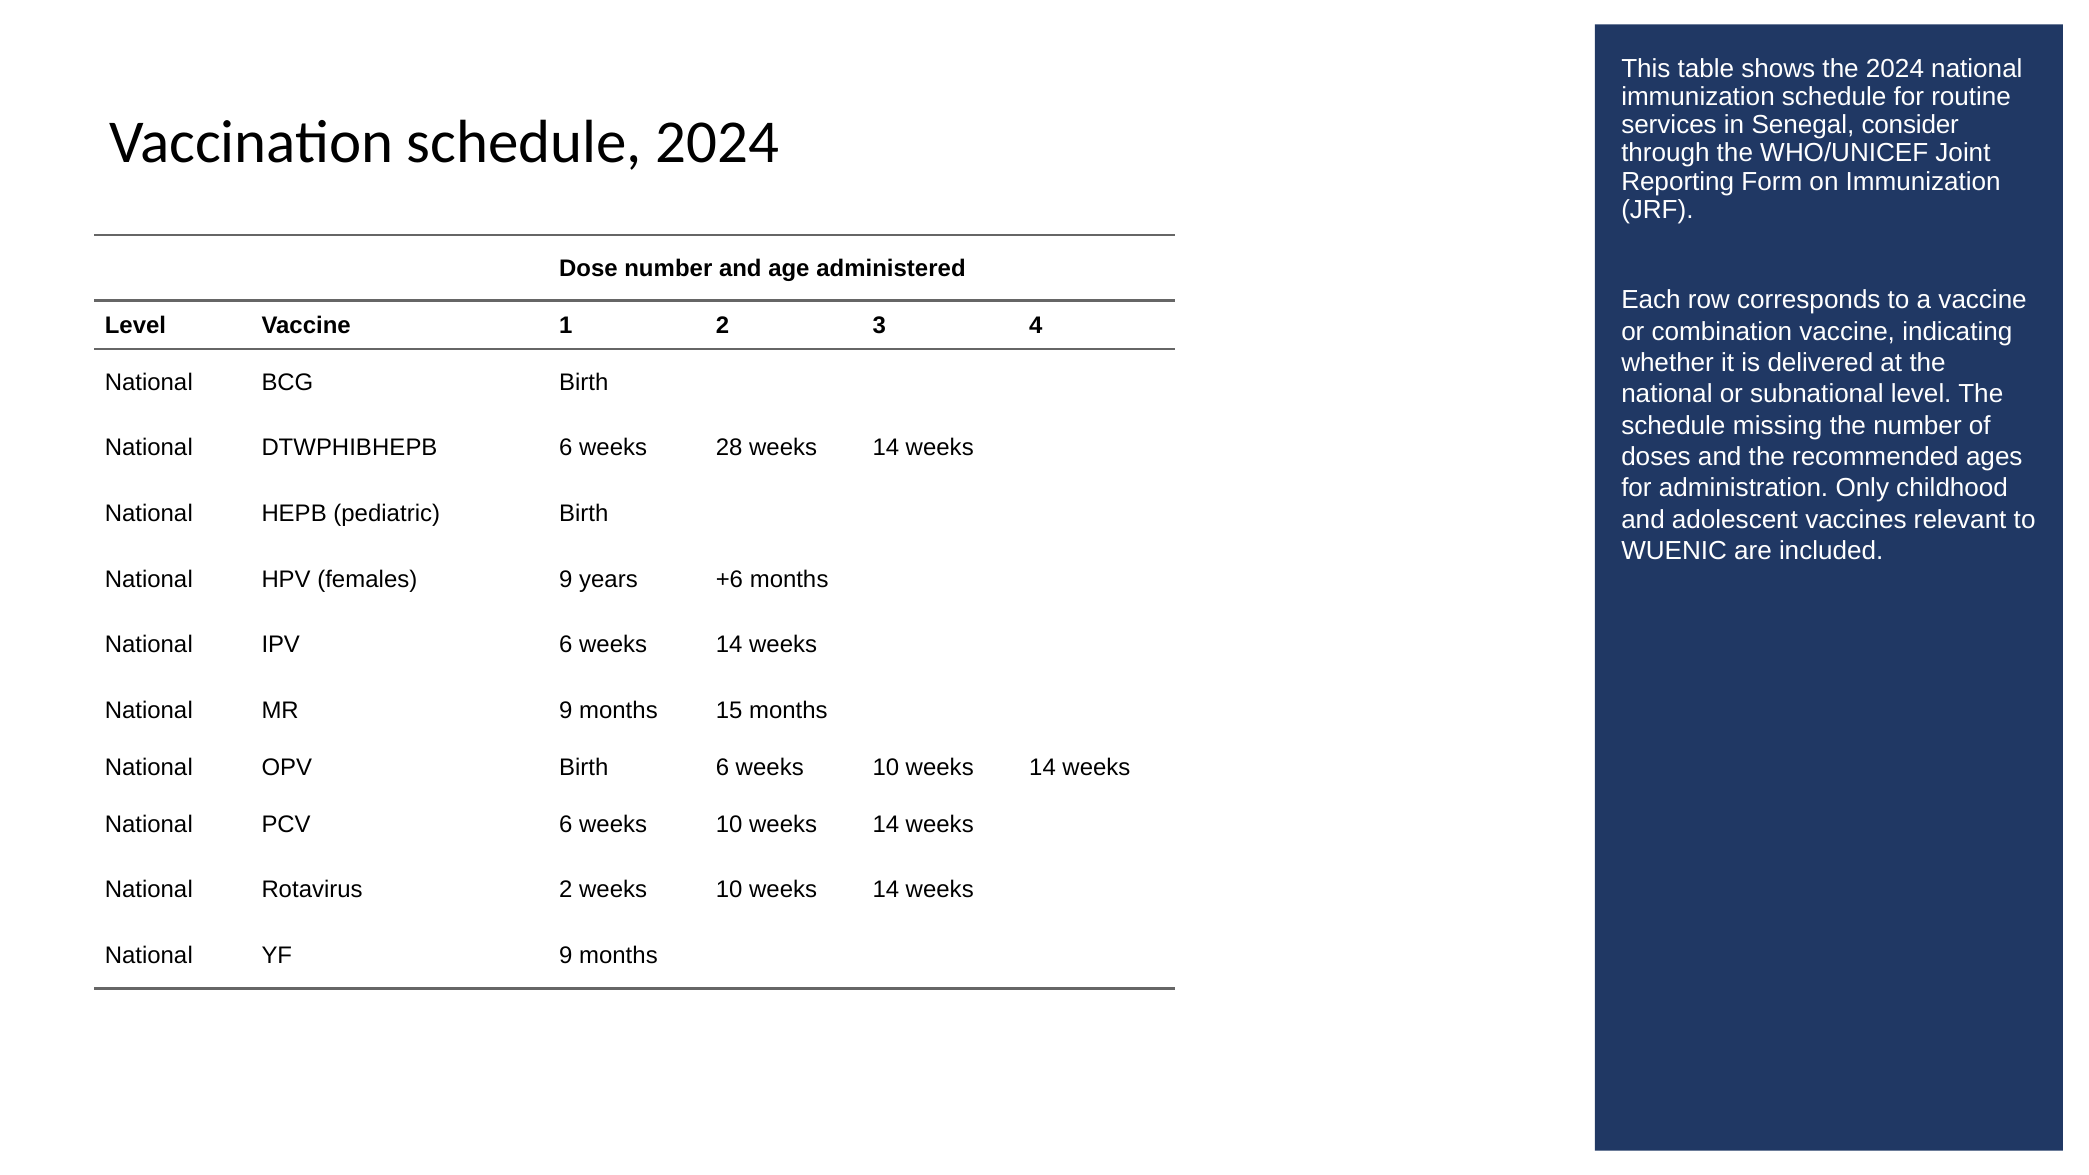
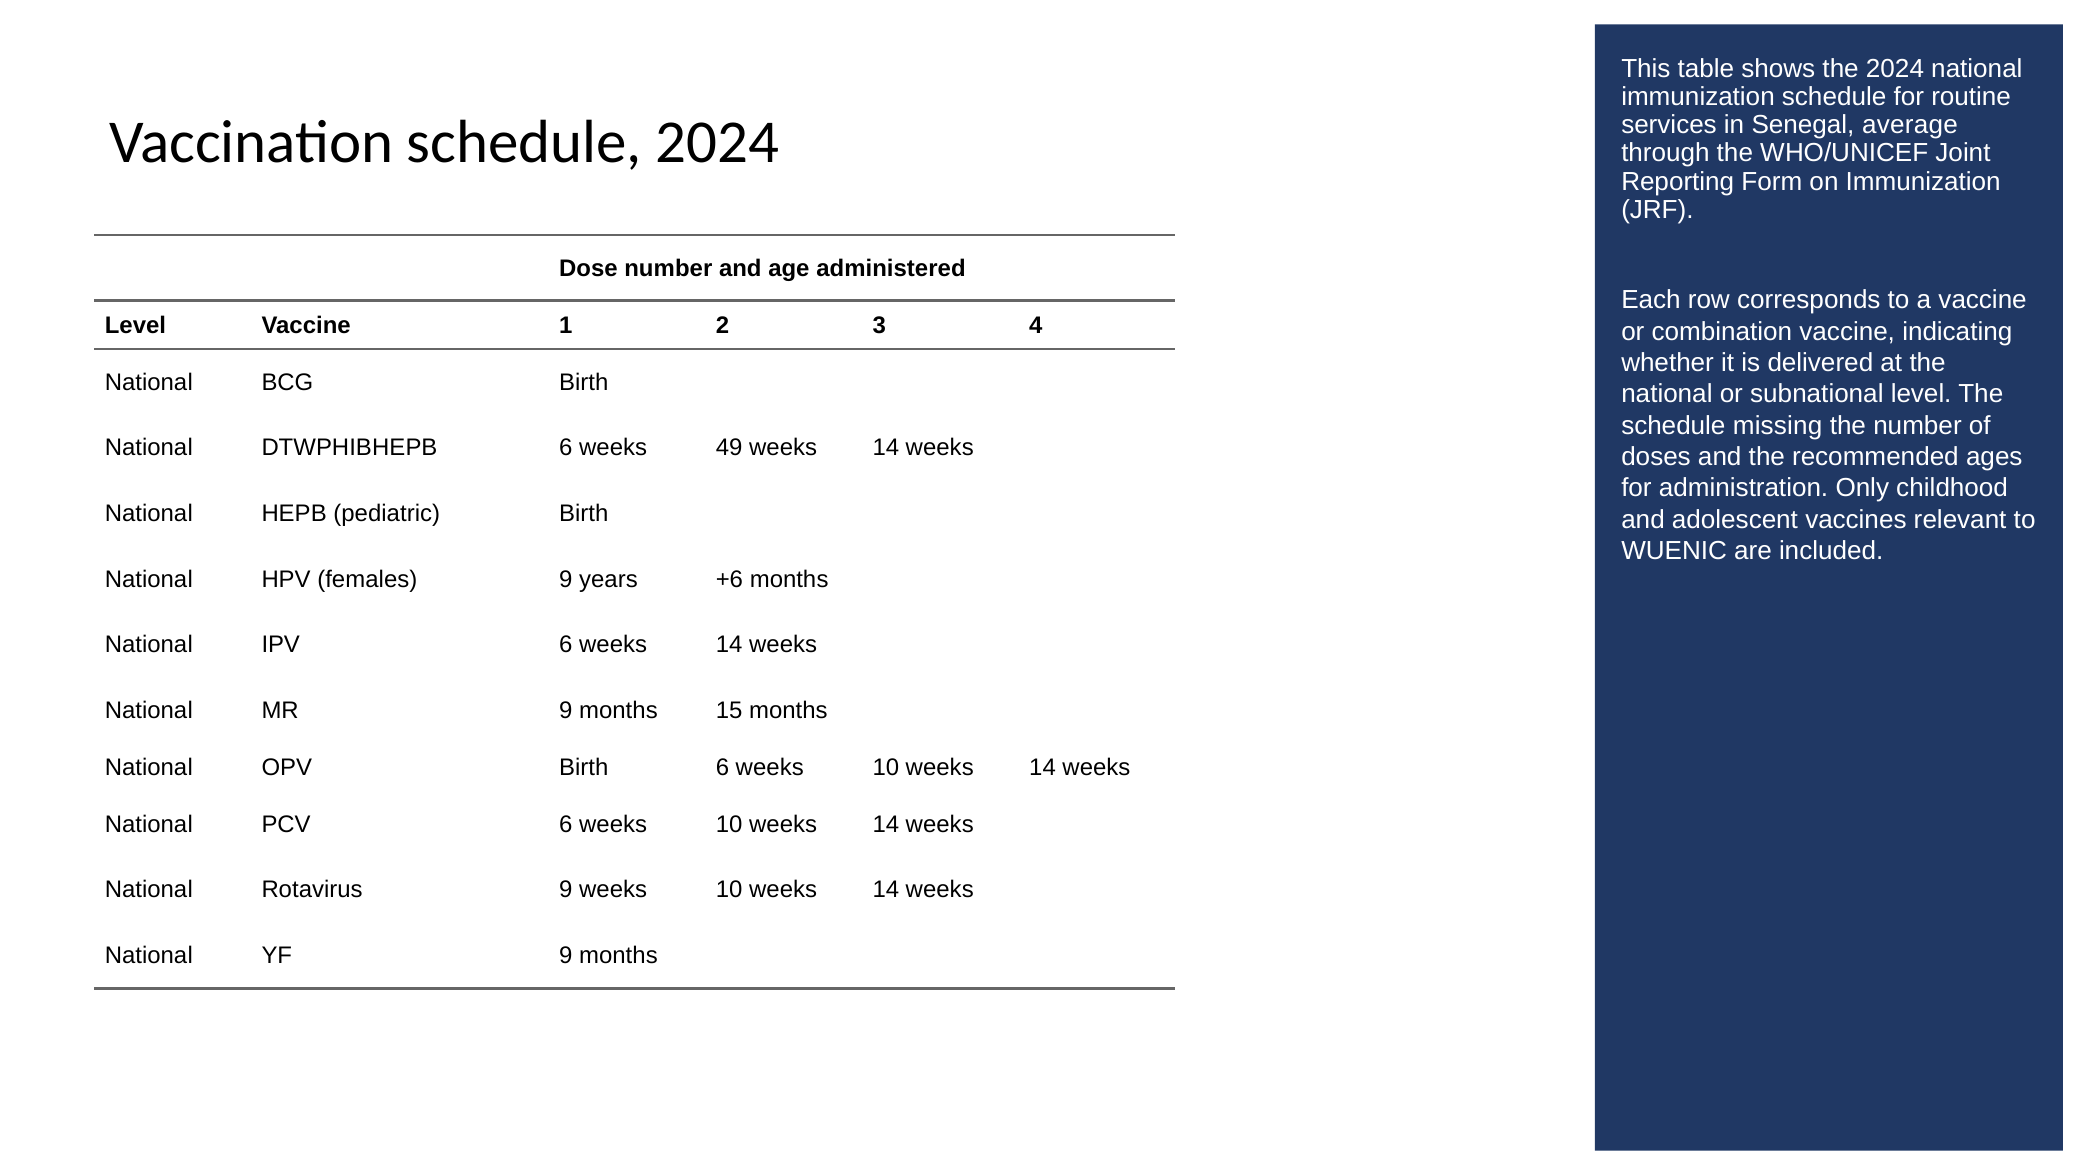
consider: consider -> average (1910, 125)
28: 28 -> 49 (729, 448)
Rotavirus 2: 2 -> 9 (566, 890)
